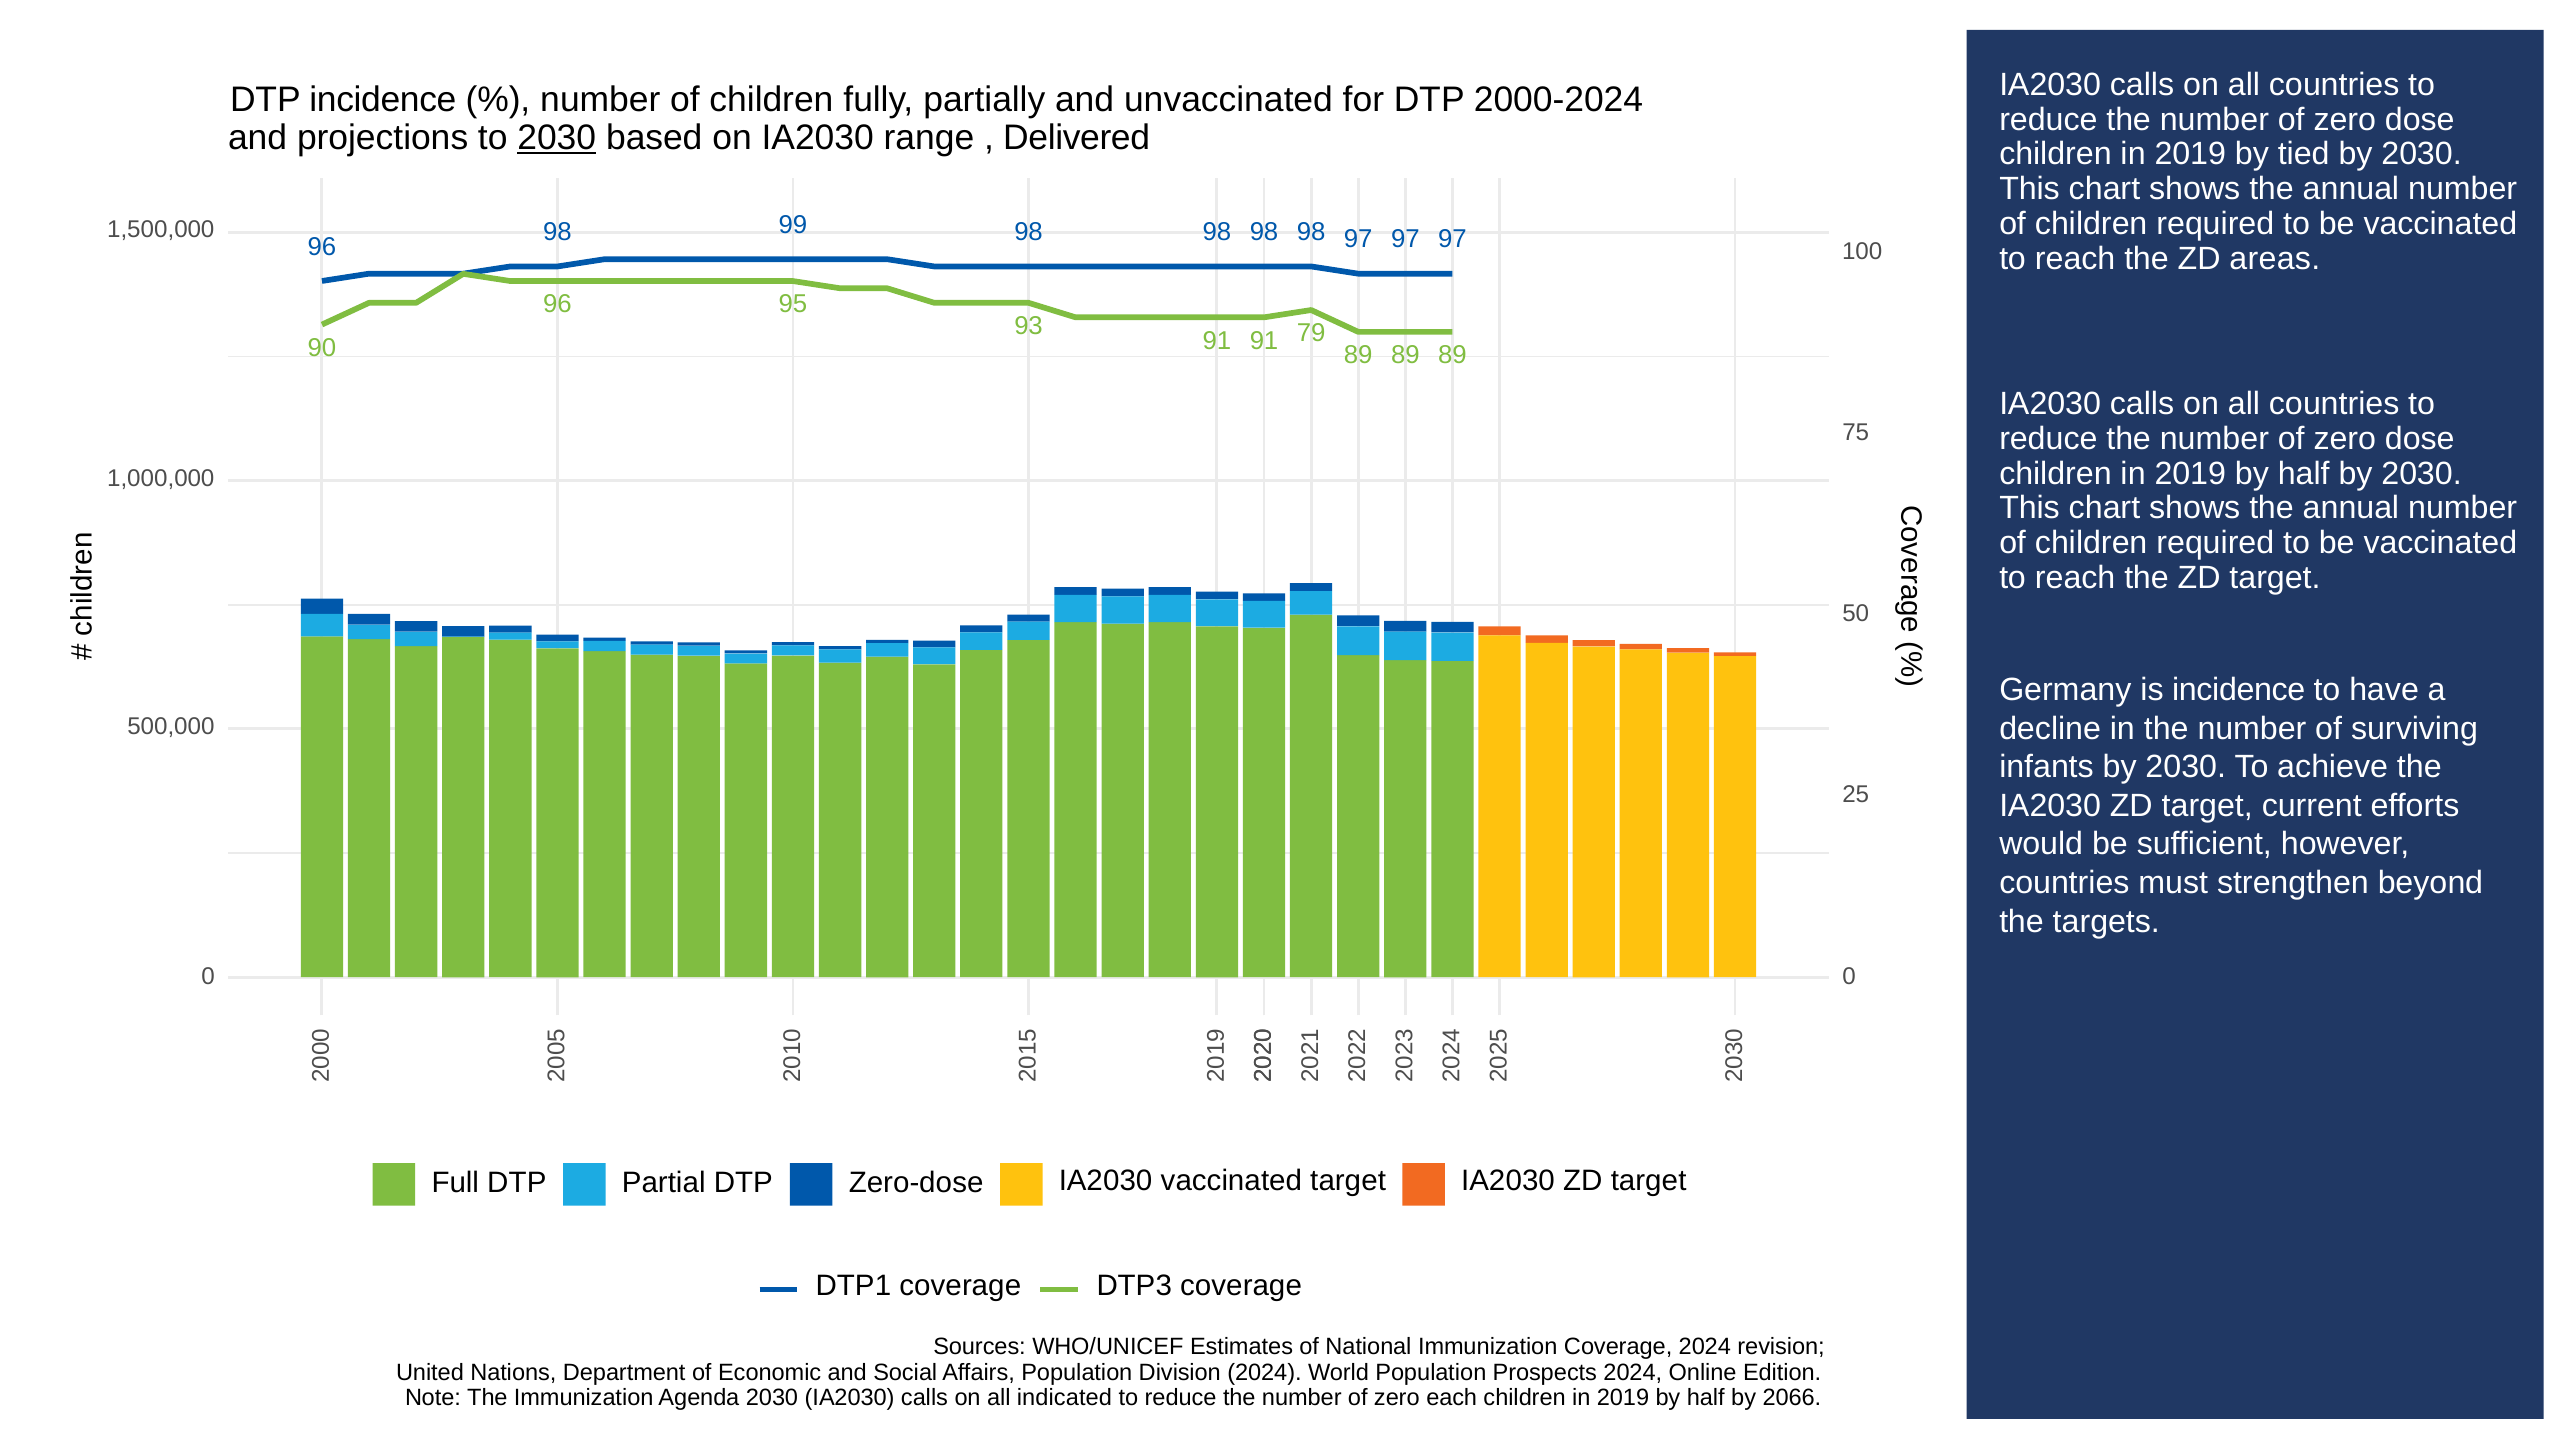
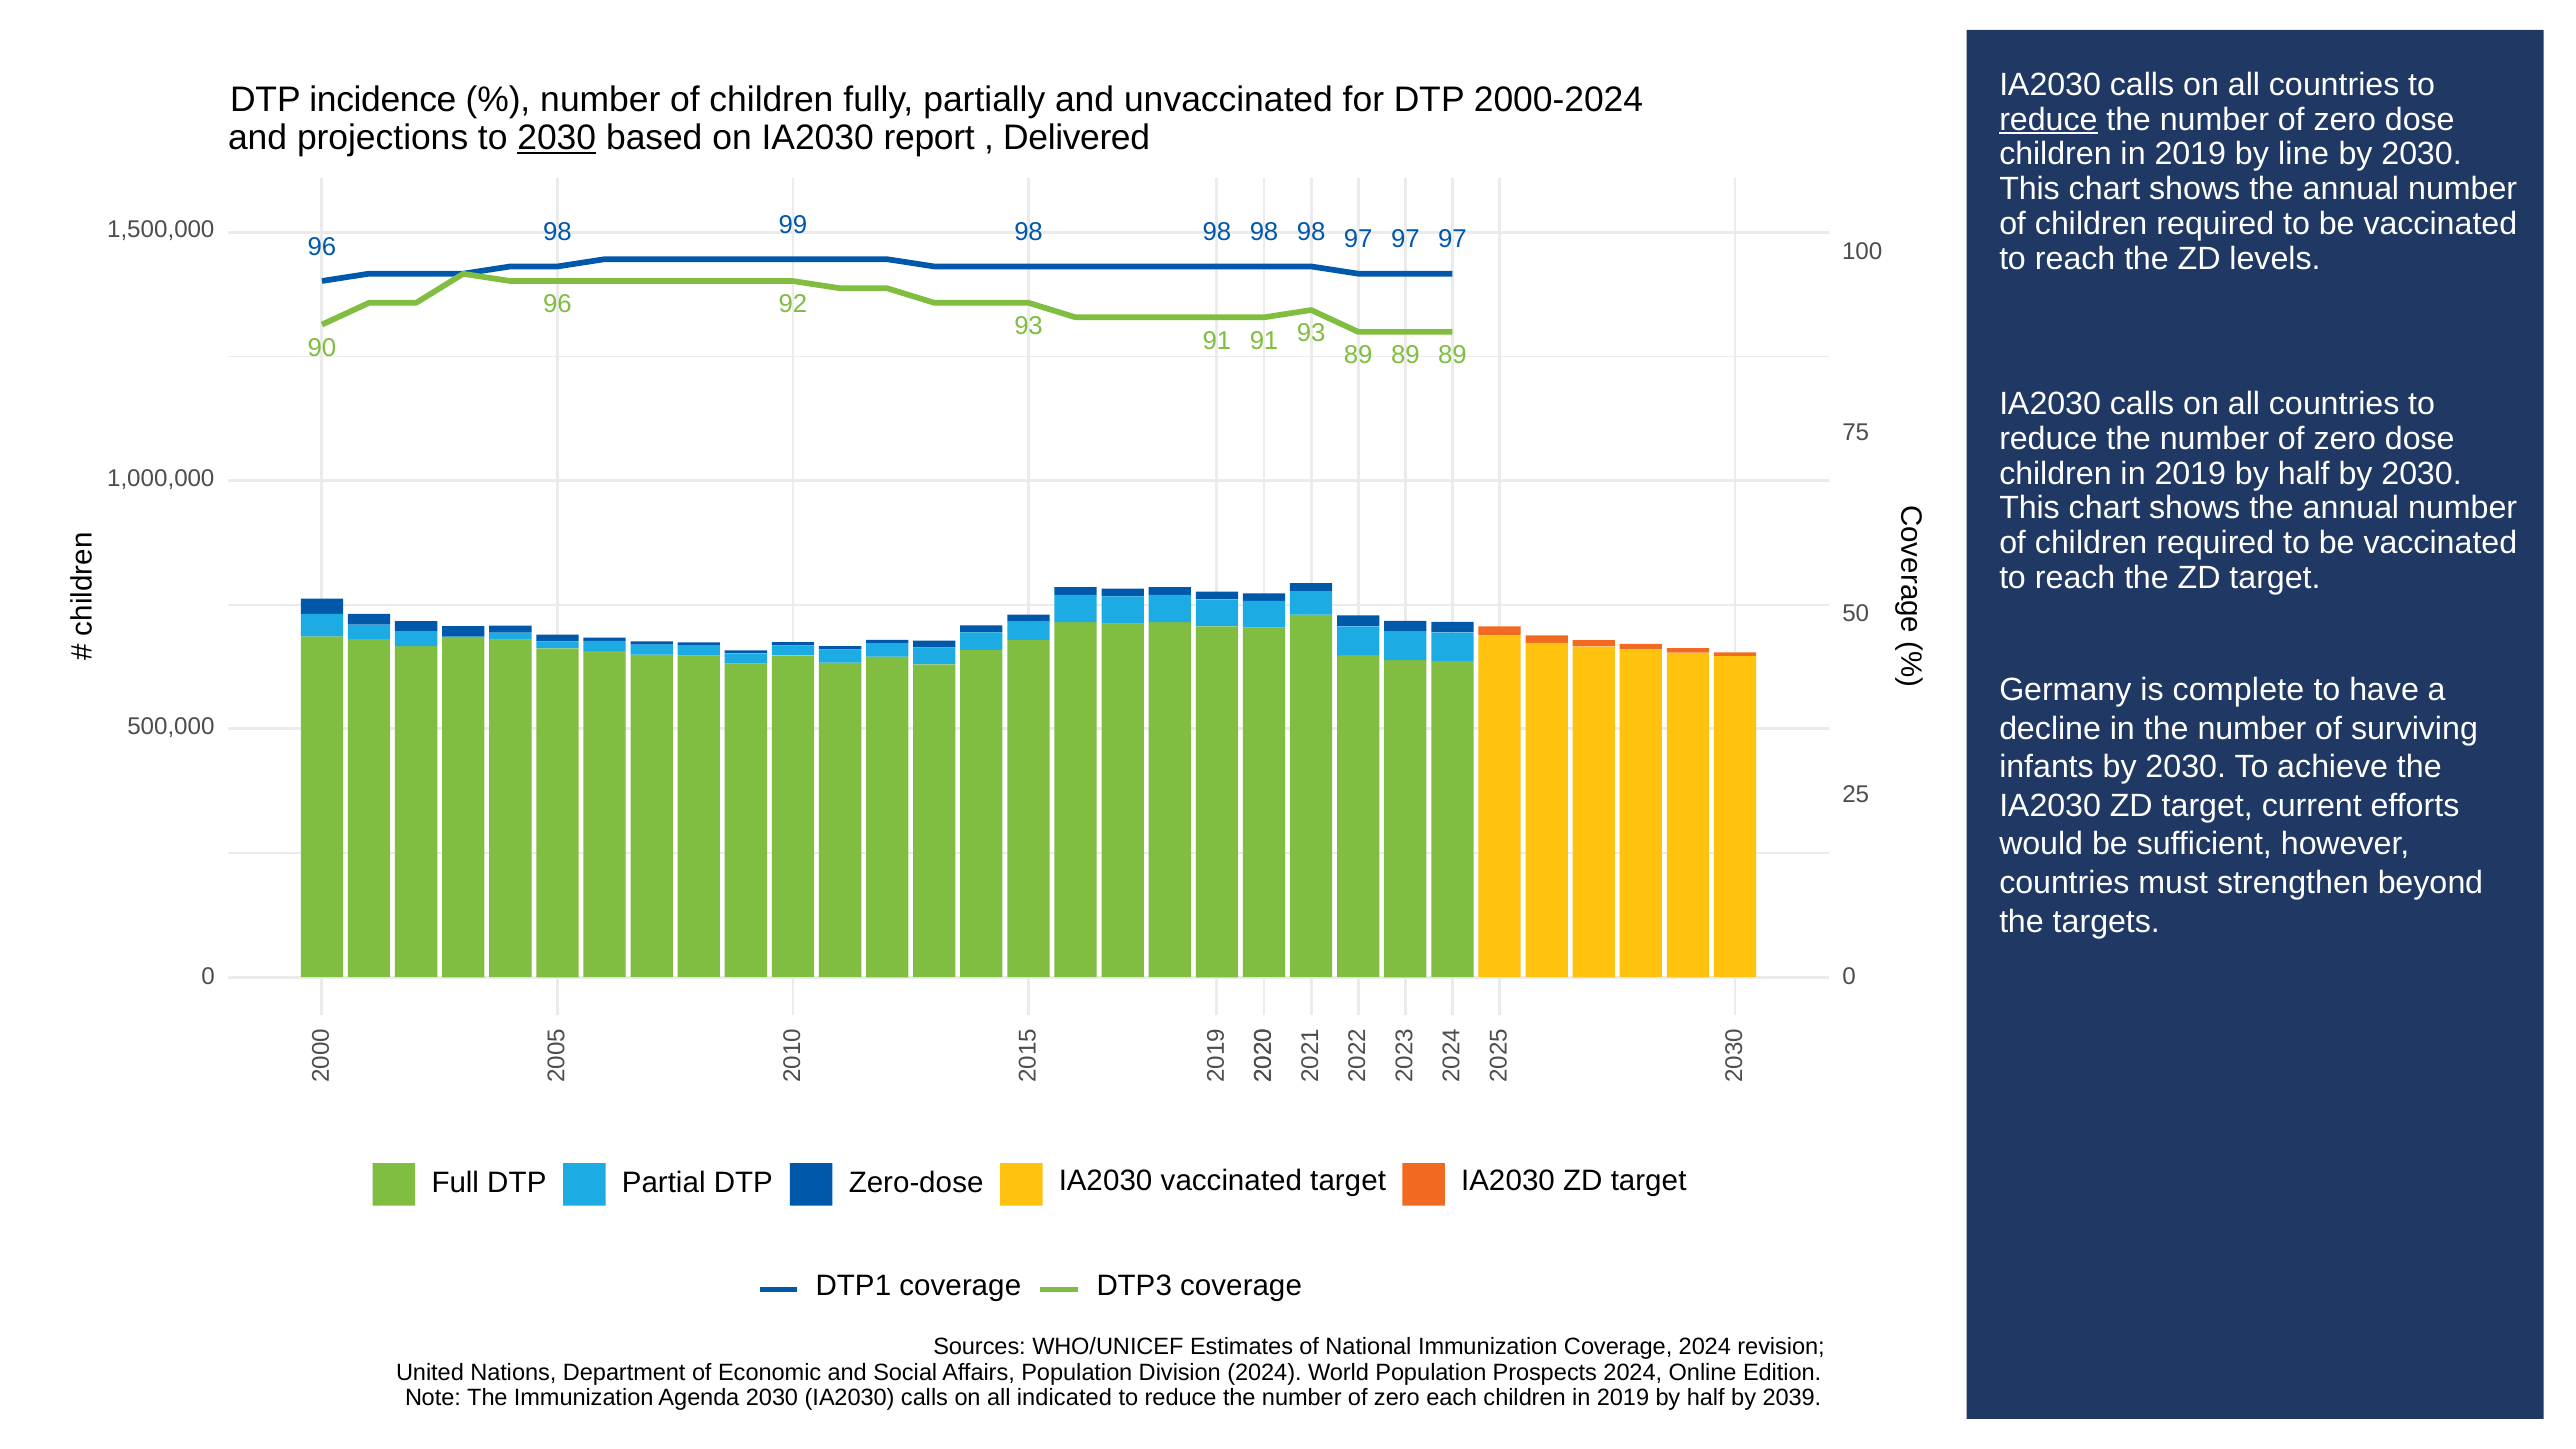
reduce underline: none -> present (2048, 119)
range: range -> report (929, 138)
tied: tied -> line (2304, 154)
areas: areas -> levels (2275, 258)
95: 95 -> 92 (793, 304)
91 79: 79 -> 93 (1311, 333)
is incidence: incidence -> complete (2238, 690)
2066: 2066 -> 2039 (1792, 1398)
